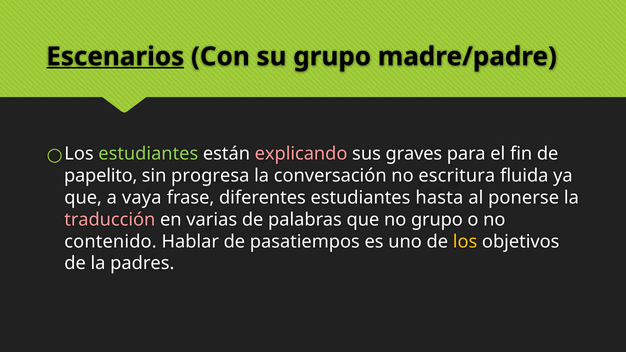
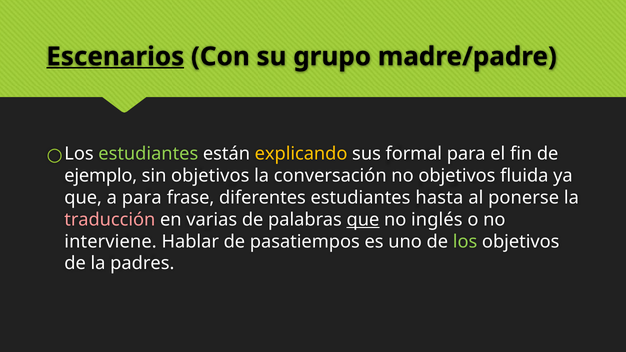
explicando colour: pink -> yellow (301, 154)
graves: graves -> formal (414, 154)
papelito: papelito -> ejemplo (101, 176)
sin progresa: progresa -> objetivos (210, 176)
no escritura: escritura -> objetivos (457, 176)
a vaya: vaya -> para (142, 198)
que underline: none -> present (363, 220)
no grupo: grupo -> inglés (437, 220)
contenido: contenido -> interviene (111, 242)
los colour: yellow -> light green (465, 242)
